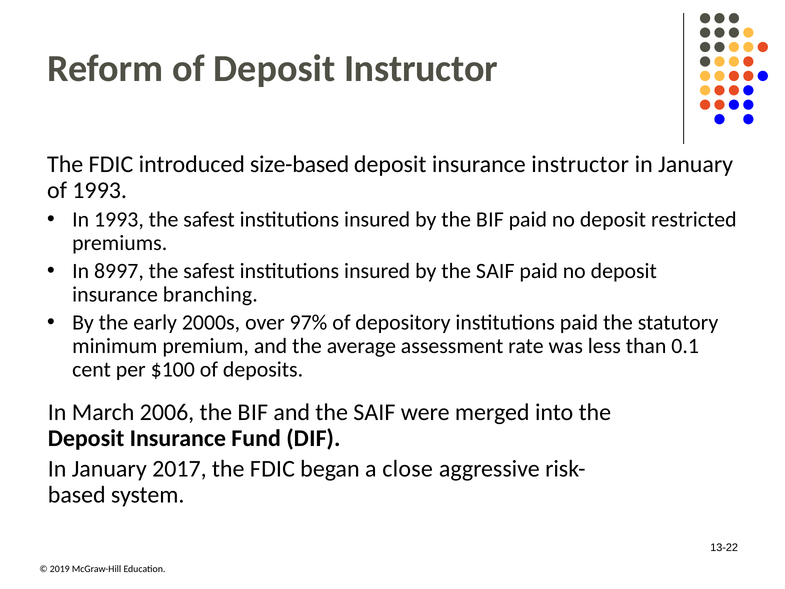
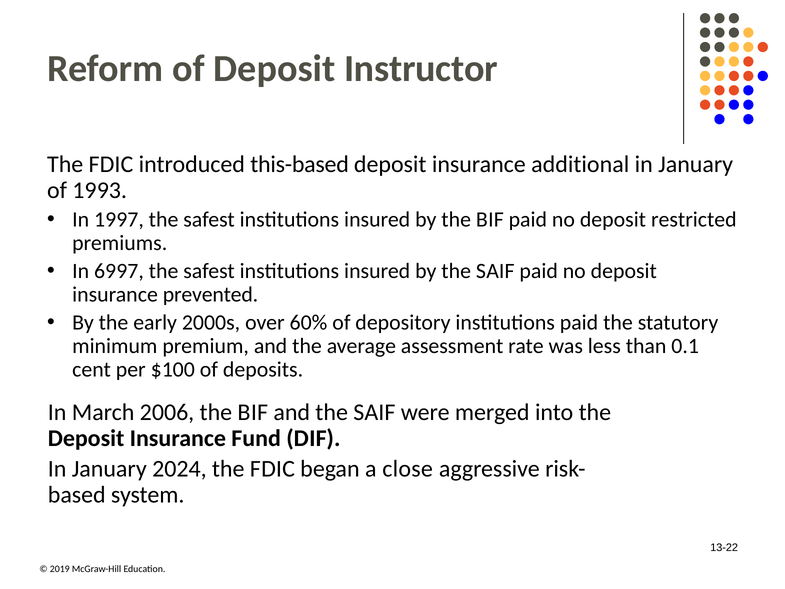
size-based: size-based -> this-based (300, 164)
insurance instructor: instructor -> additional (580, 164)
In 19 93: 93 -> 97 (130, 219)
89: 89 -> 69 (105, 271)
branching: branching -> prevented (210, 294)
97%: 97% -> 60% (308, 322)
2017: 2017 -> 2024 (179, 469)
